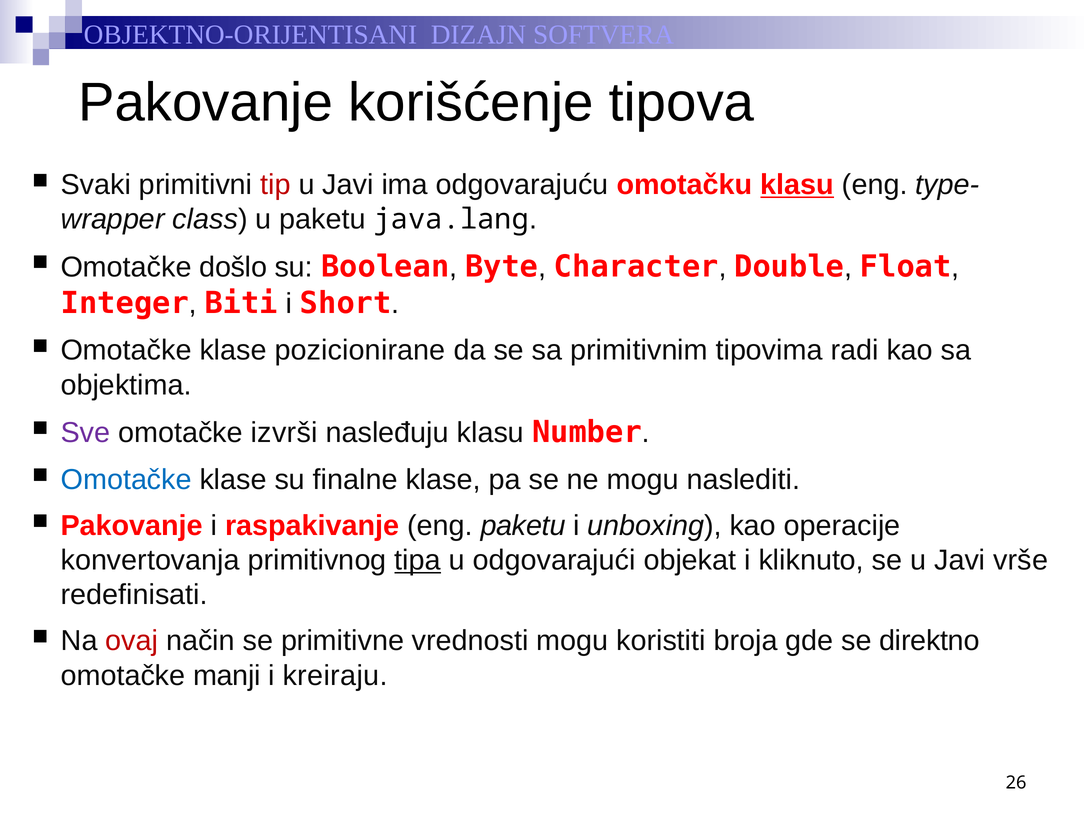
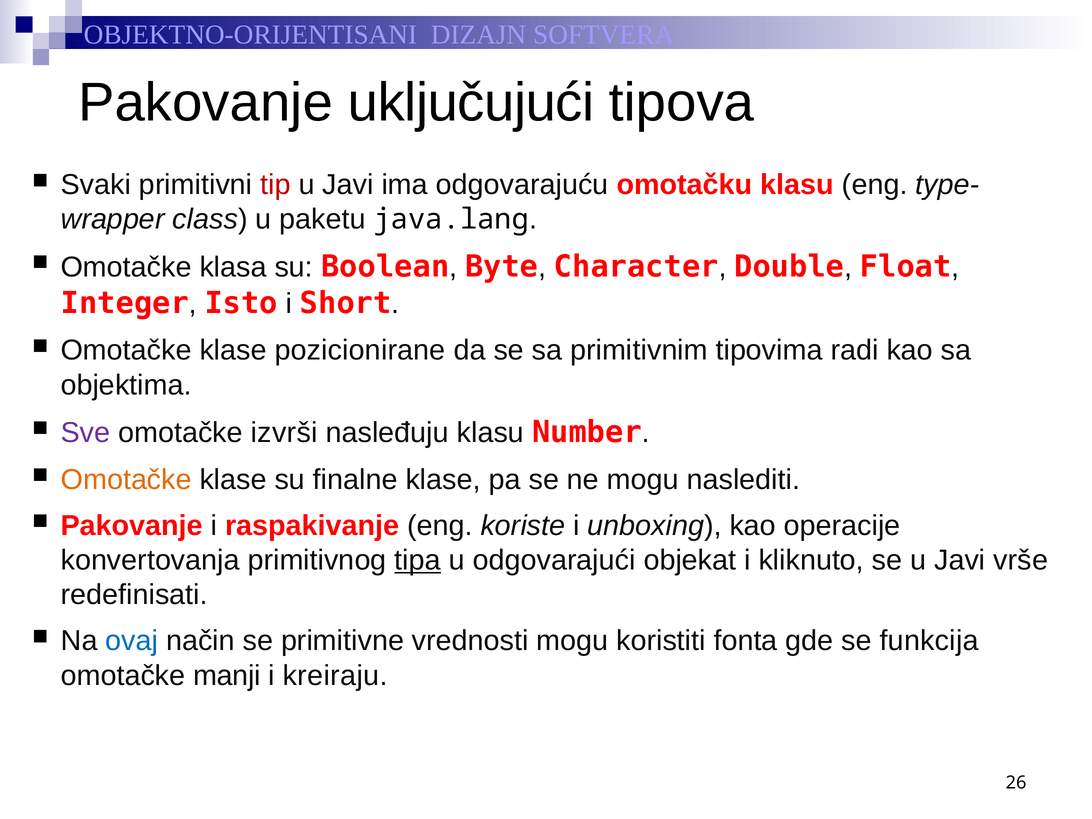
korišćenje: korišćenje -> uključujući (471, 103)
klasu underline: present -> none (797, 185)
došlo: došlo -> klasa (233, 267)
Biti: Biti -> Isto (241, 303)
Omotačke colour: blue -> orange (126, 480)
eng paketu: paketu -> koriste (523, 526)
ovaj colour: red -> blue (132, 641)
broja: broja -> fonta (746, 641)
direktno: direktno -> funkcija (929, 641)
